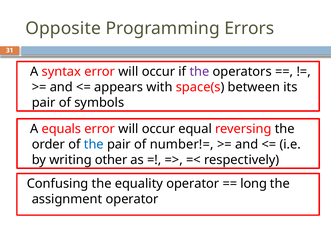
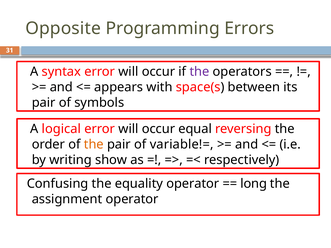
equals: equals -> logical (61, 129)
the colour: blue -> orange (94, 145)
number!=: number!= -> variable!= (182, 145)
other: other -> show (111, 160)
